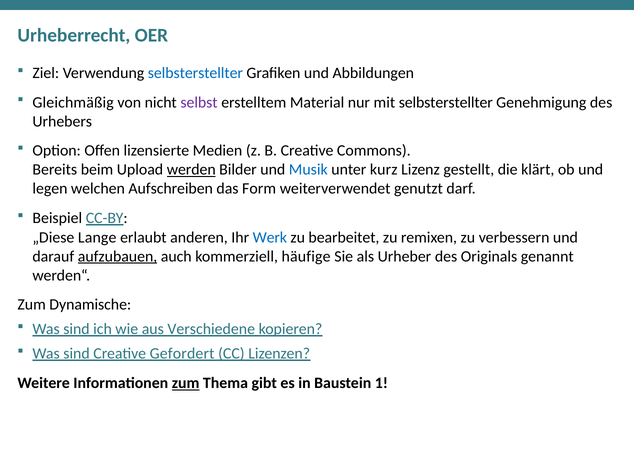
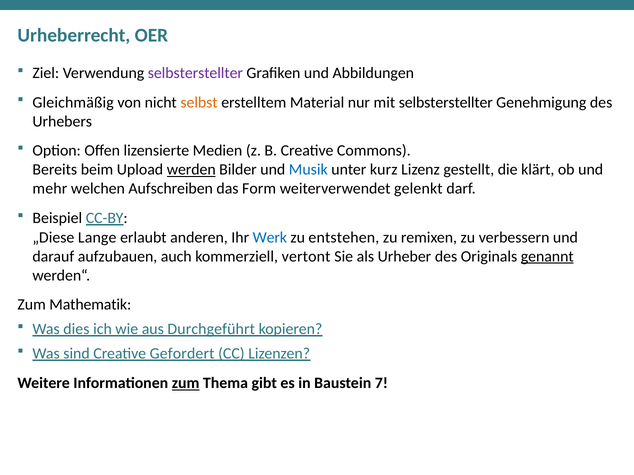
selbsterstellter colour: blue -> purple (195, 73)
selbst colour: purple -> orange (199, 102)
legen: legen -> mehr (50, 189)
genutzt: genutzt -> gelenkt (418, 189)
bearbeitet: bearbeitet -> entstehen (344, 238)
aufzubauen underline: present -> none (118, 257)
häufige: häufige -> vertont (306, 257)
genannt underline: none -> present (547, 257)
Dynamische: Dynamische -> Mathematik (90, 305)
sind: sind -> dies (76, 329)
Verschiedene: Verschiedene -> Durchgeführt (211, 329)
1: 1 -> 7 (381, 383)
